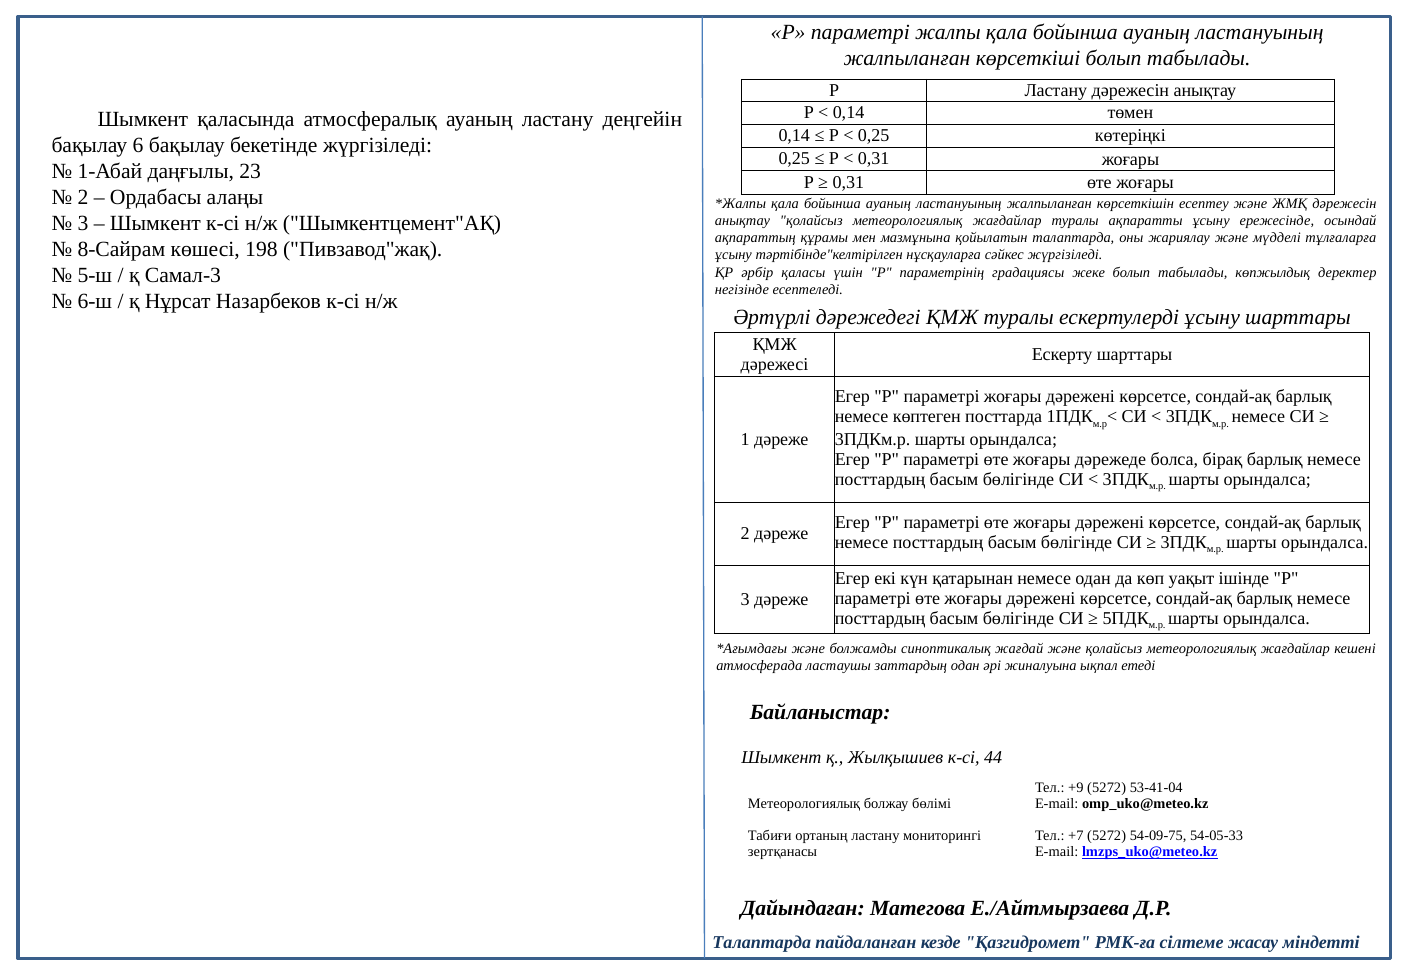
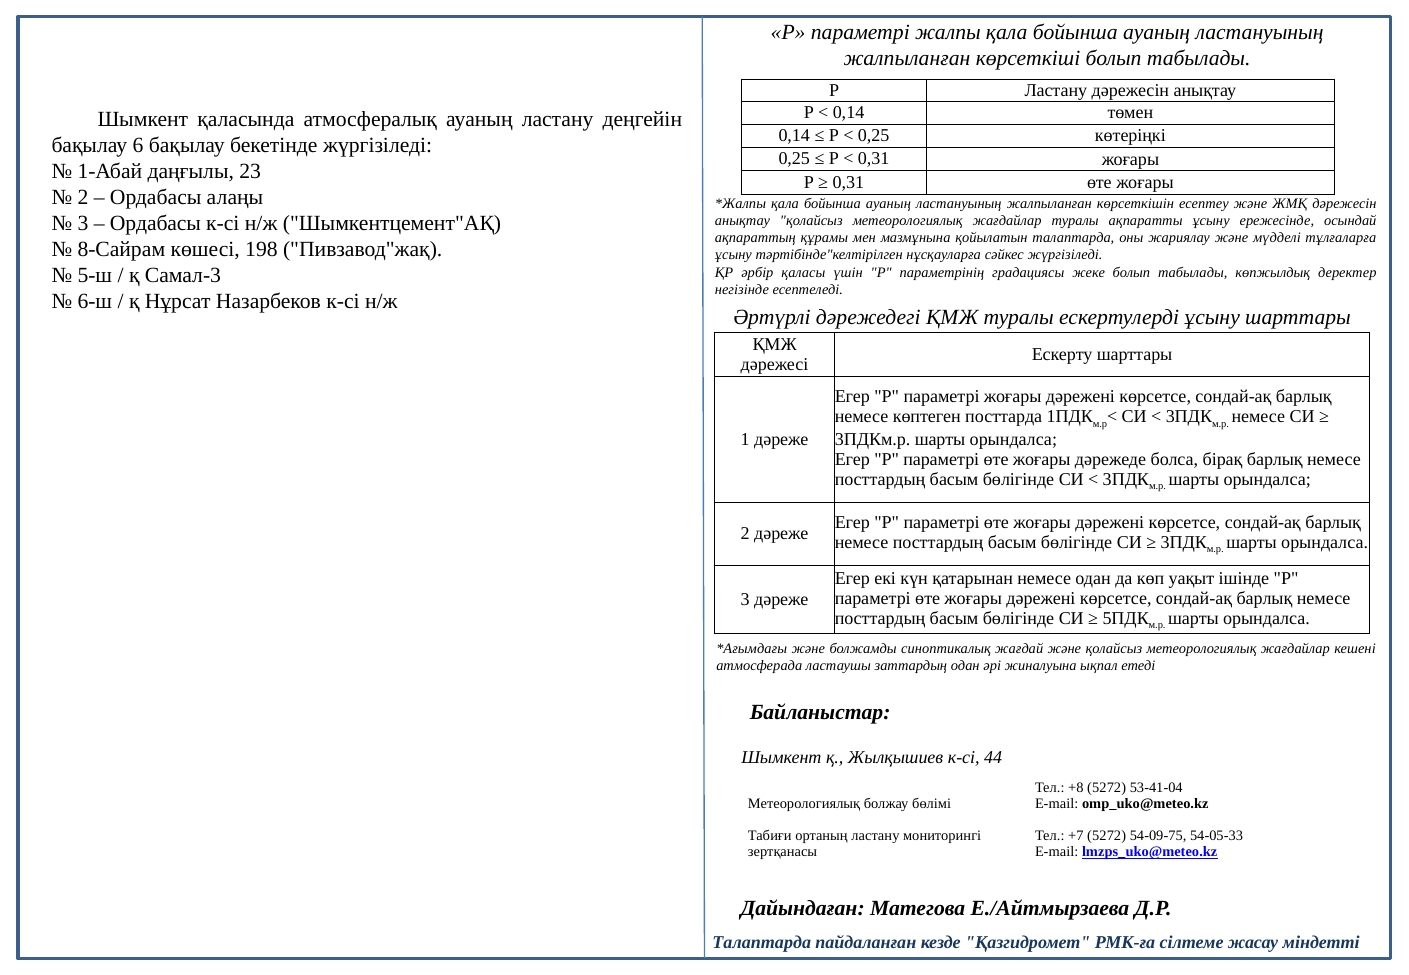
Шымкент: Шымкент -> Ордабасы (155, 223)
+9: +9 -> +8 (1076, 788)
